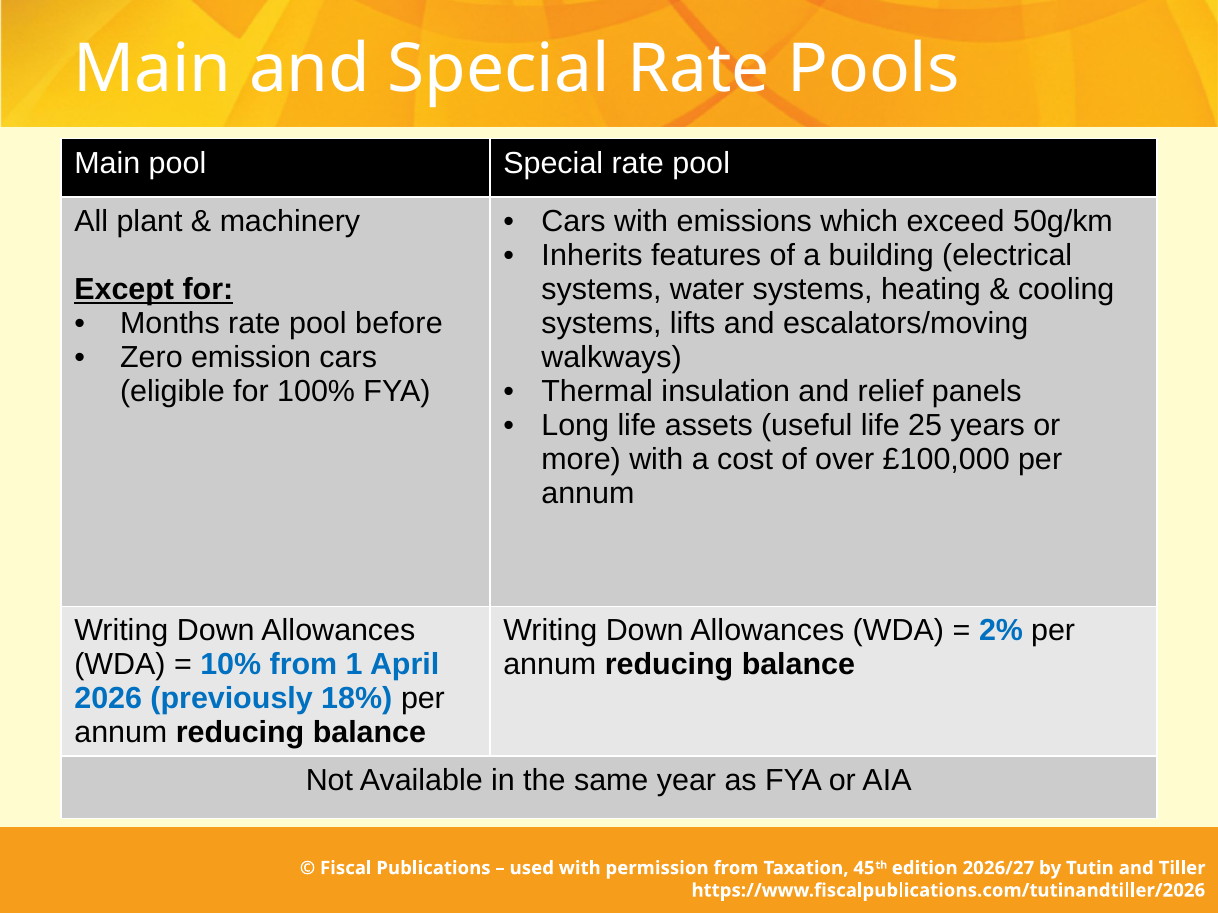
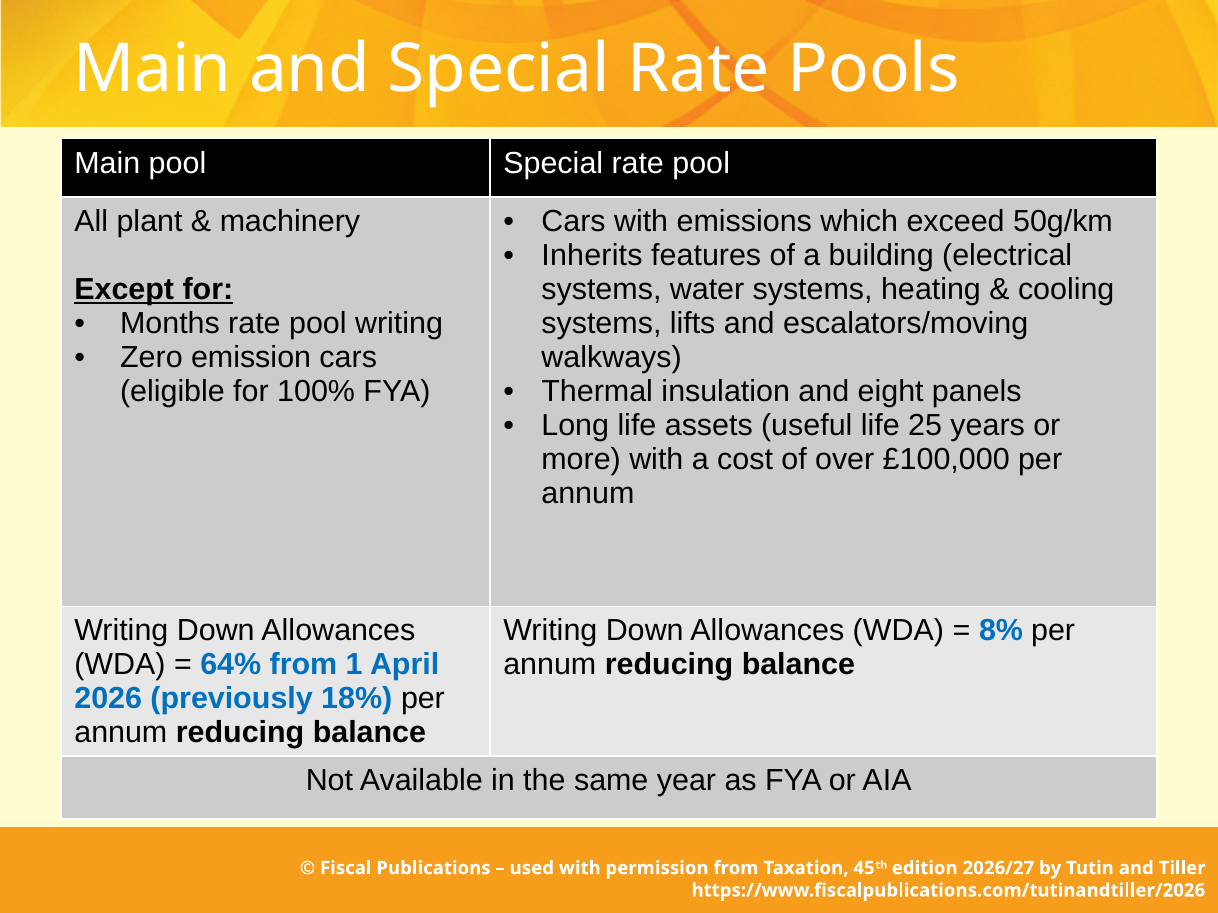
pool before: before -> writing (399, 324)
relief: relief -> eight (891, 392)
2%: 2% -> 8% (1001, 631)
10%: 10% -> 64% (231, 665)
